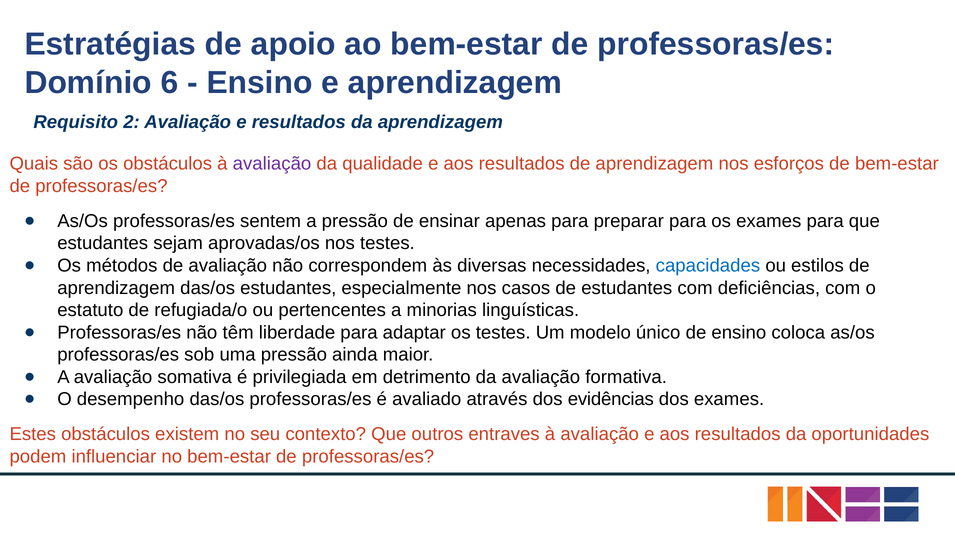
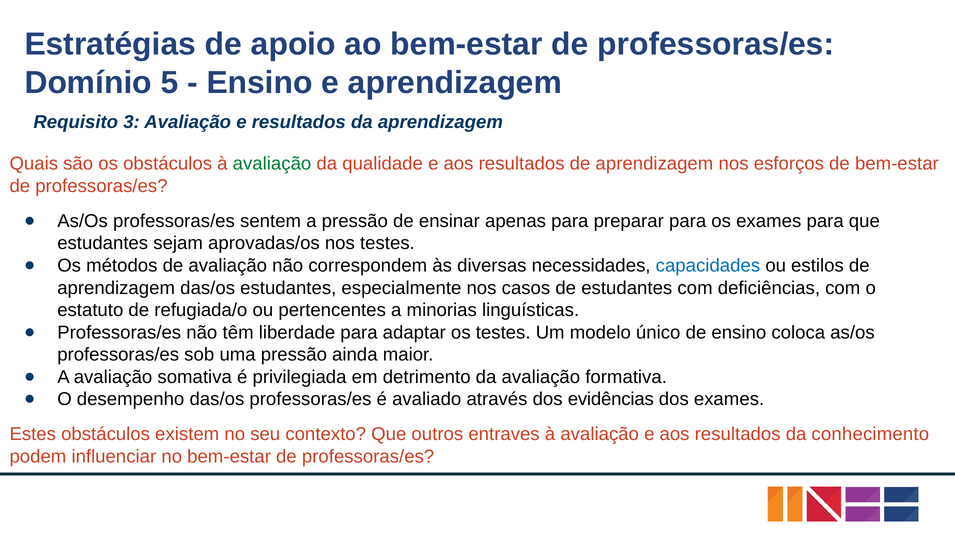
6: 6 -> 5 (169, 83)
2: 2 -> 3 (132, 122)
avaliação colour: purple -> green (272, 164)
oportunidades: oportunidades -> conhecimento (870, 434)
